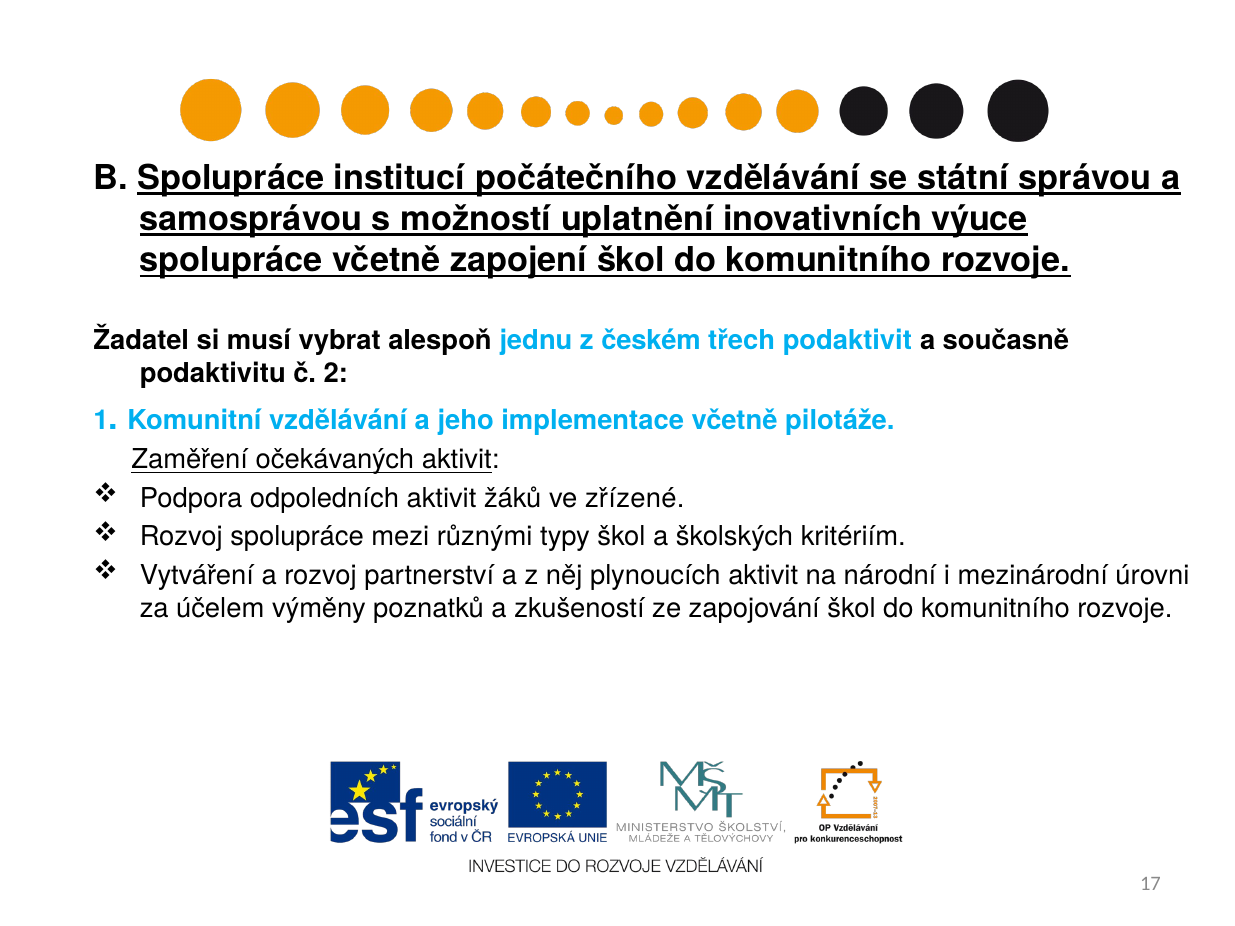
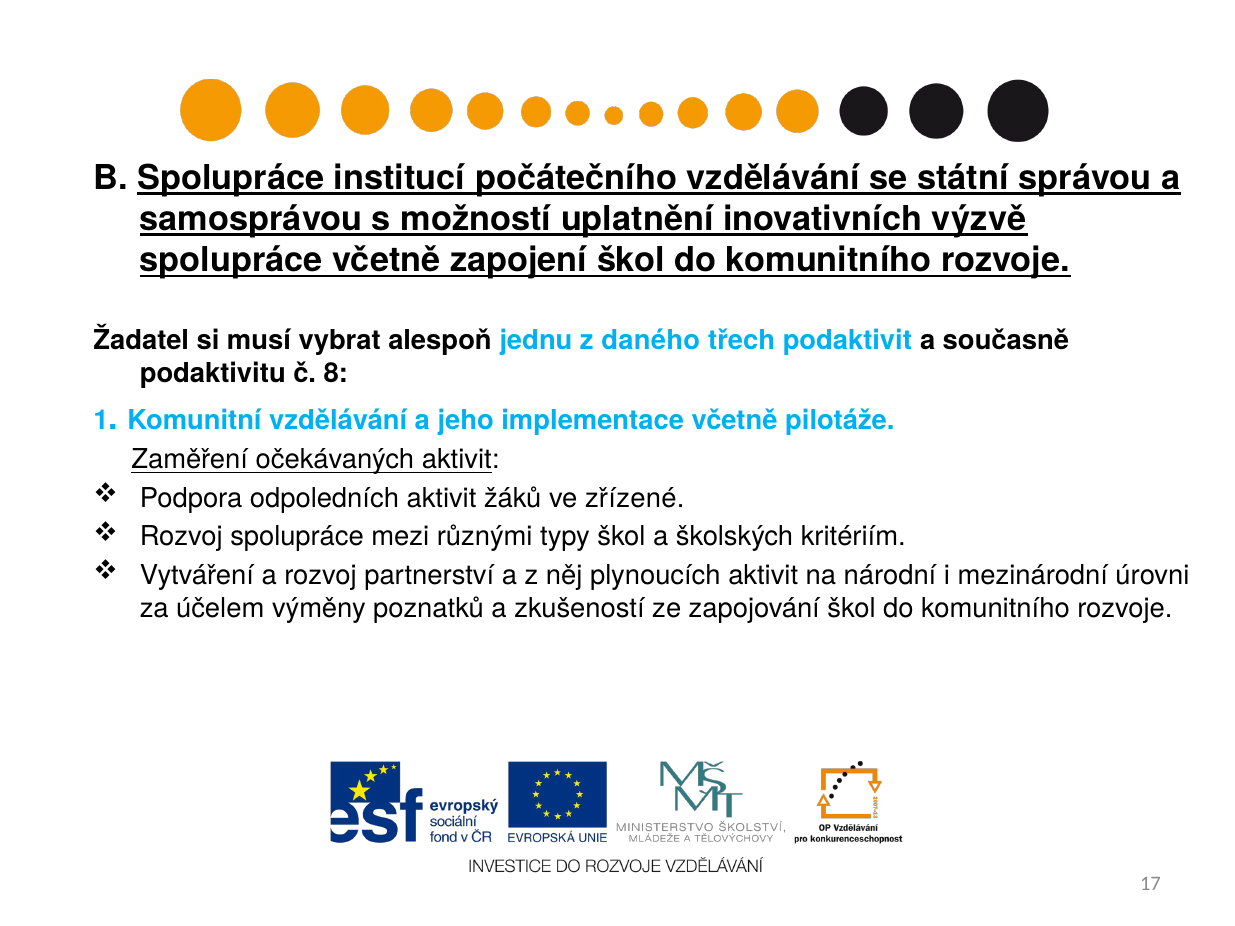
výuce: výuce -> výzvě (979, 219)
českém: českém -> daného (651, 341)
2: 2 -> 8 (336, 374)
